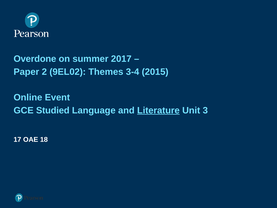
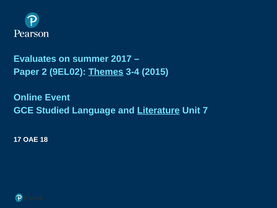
Overdone: Overdone -> Evaluates (35, 59)
Themes underline: none -> present (106, 72)
Unit 3: 3 -> 7 (205, 110)
